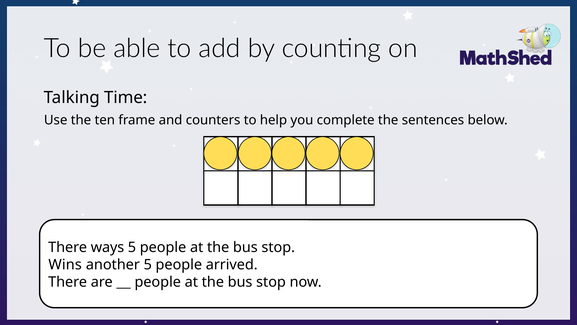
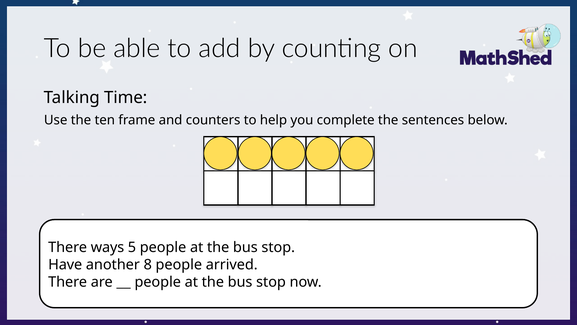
Wins: Wins -> Have (65, 264)
another 5: 5 -> 8 (148, 264)
